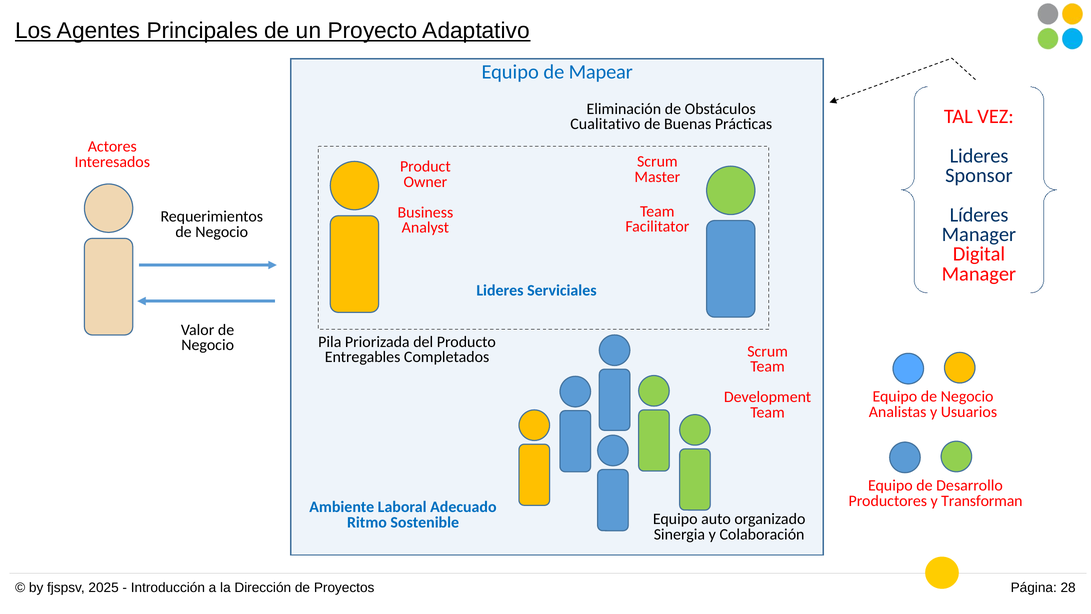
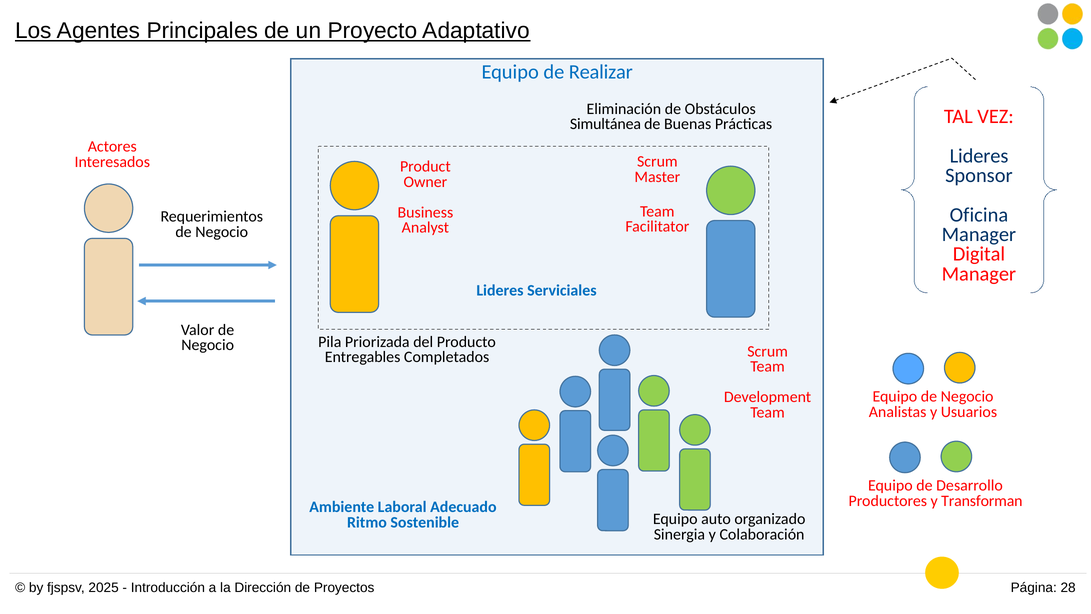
Mapear: Mapear -> Realizar (601, 72)
Cualitativo: Cualitativo -> Simultánea (605, 124)
Líderes: Líderes -> Oficina (979, 215)
